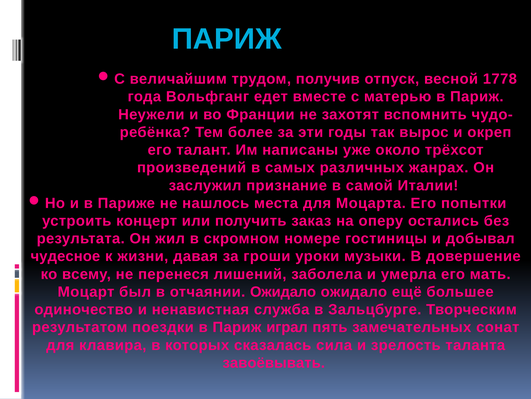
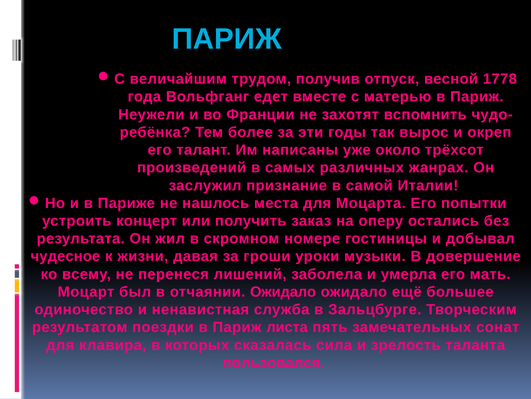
играл: играл -> листа (287, 327)
завоёвывать: завоёвывать -> пользовался (274, 362)
